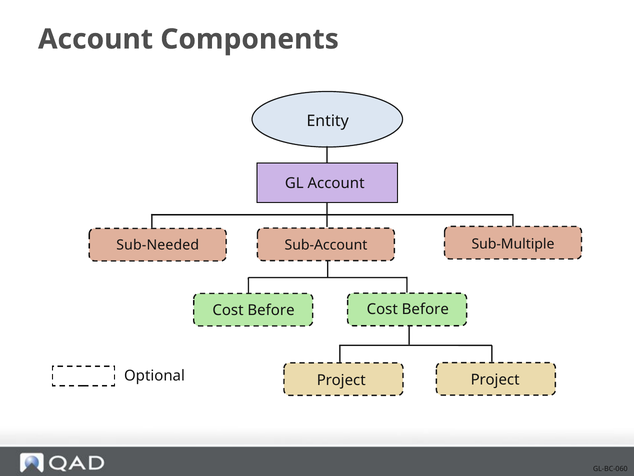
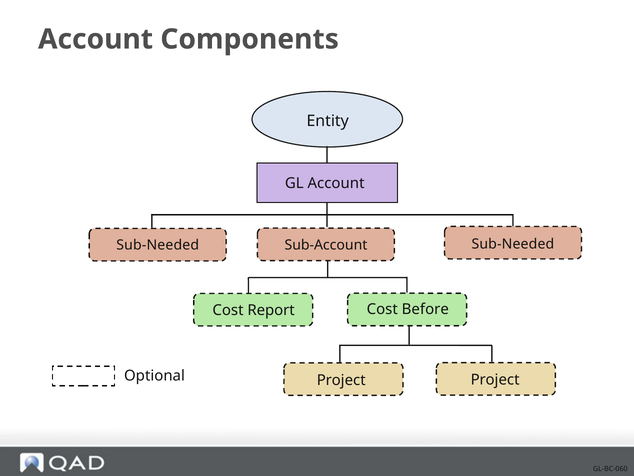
Sub-Multiple: Sub-Multiple -> Sub-Needed (513, 244)
Before: Before -> Report (271, 310)
